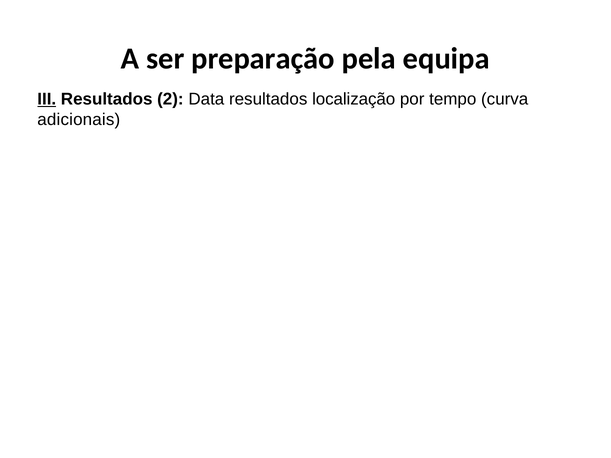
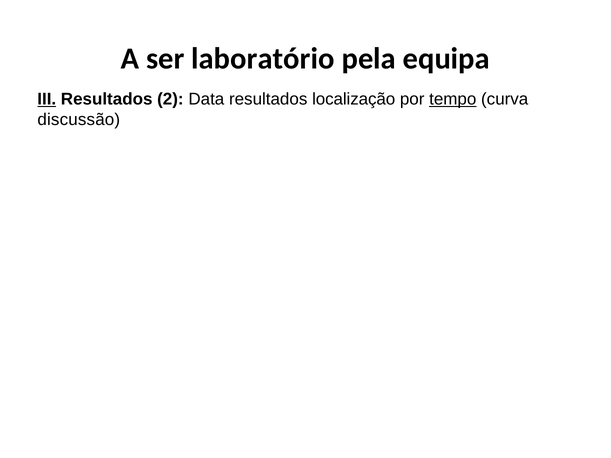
preparação: preparação -> laboratório (263, 59)
tempo underline: none -> present (453, 99)
adicionais: adicionais -> discussão (79, 120)
